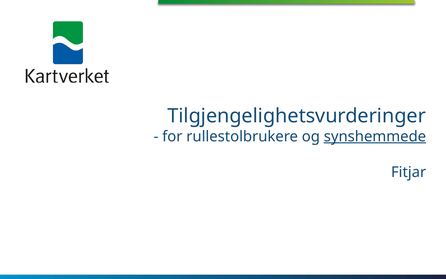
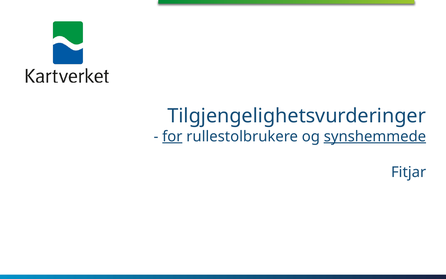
for underline: none -> present (172, 136)
